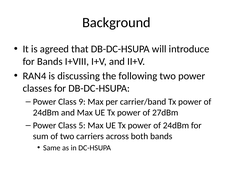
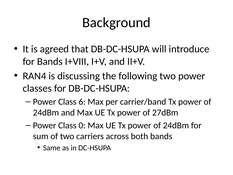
9: 9 -> 6 (82, 102)
5: 5 -> 0 (82, 125)
